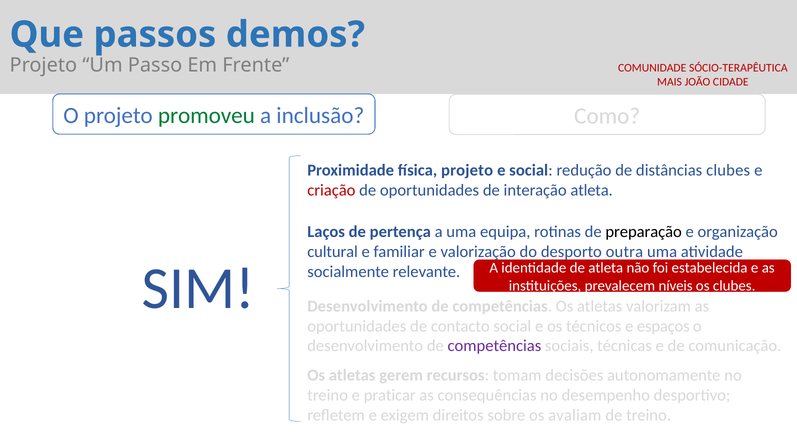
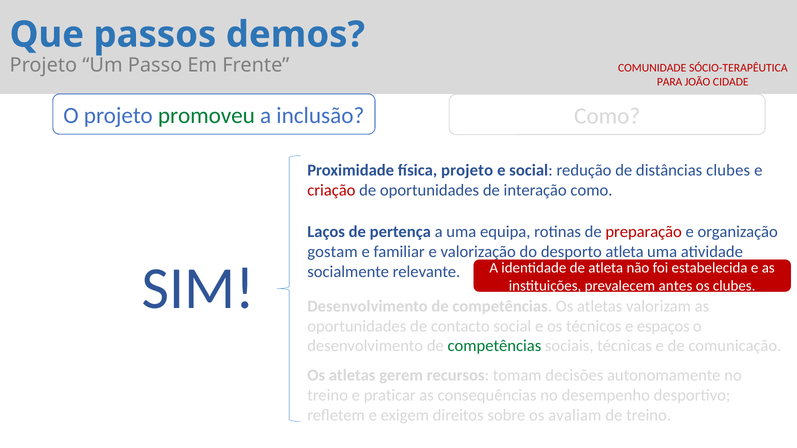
MAIS: MAIS -> PARA (670, 82)
interação atleta: atleta -> como (592, 190)
preparação colour: black -> red (644, 232)
cultural: cultural -> gostam (332, 252)
desporto outra: outra -> atleta (625, 252)
níveis: níveis -> antes (675, 286)
competências colour: purple -> green (494, 346)
